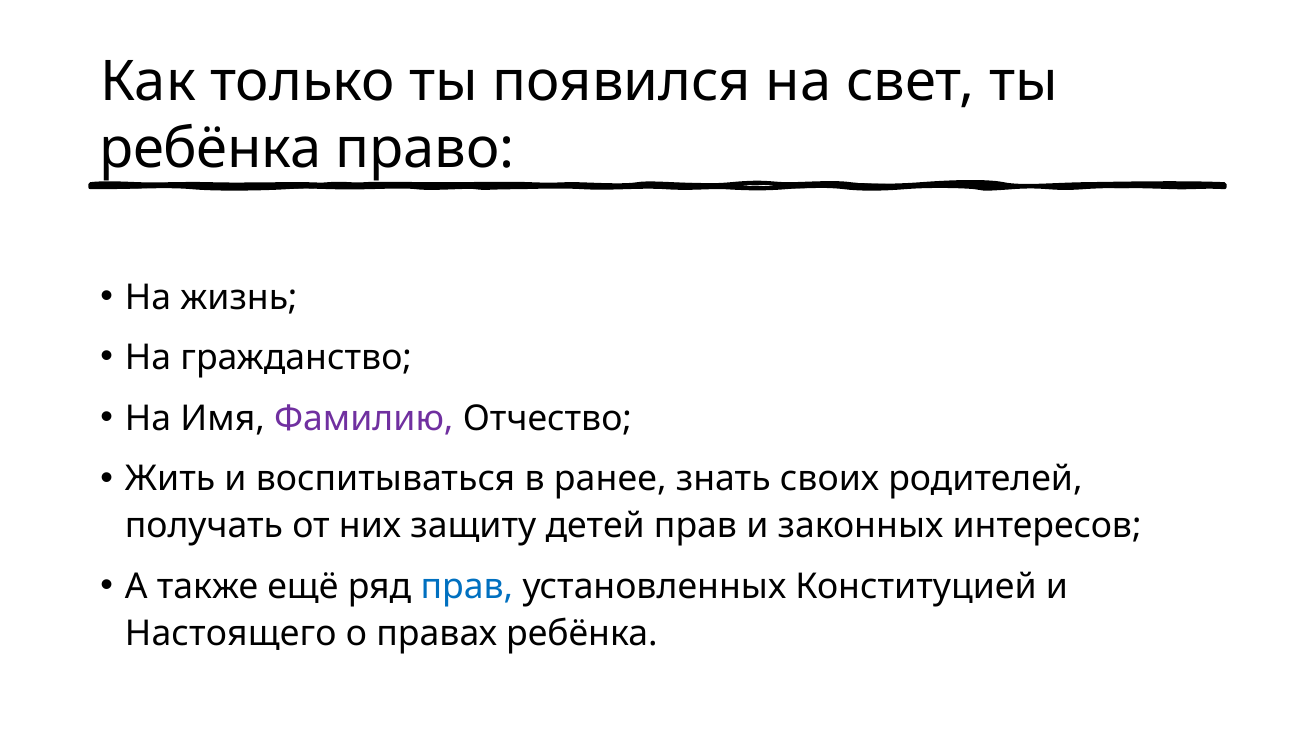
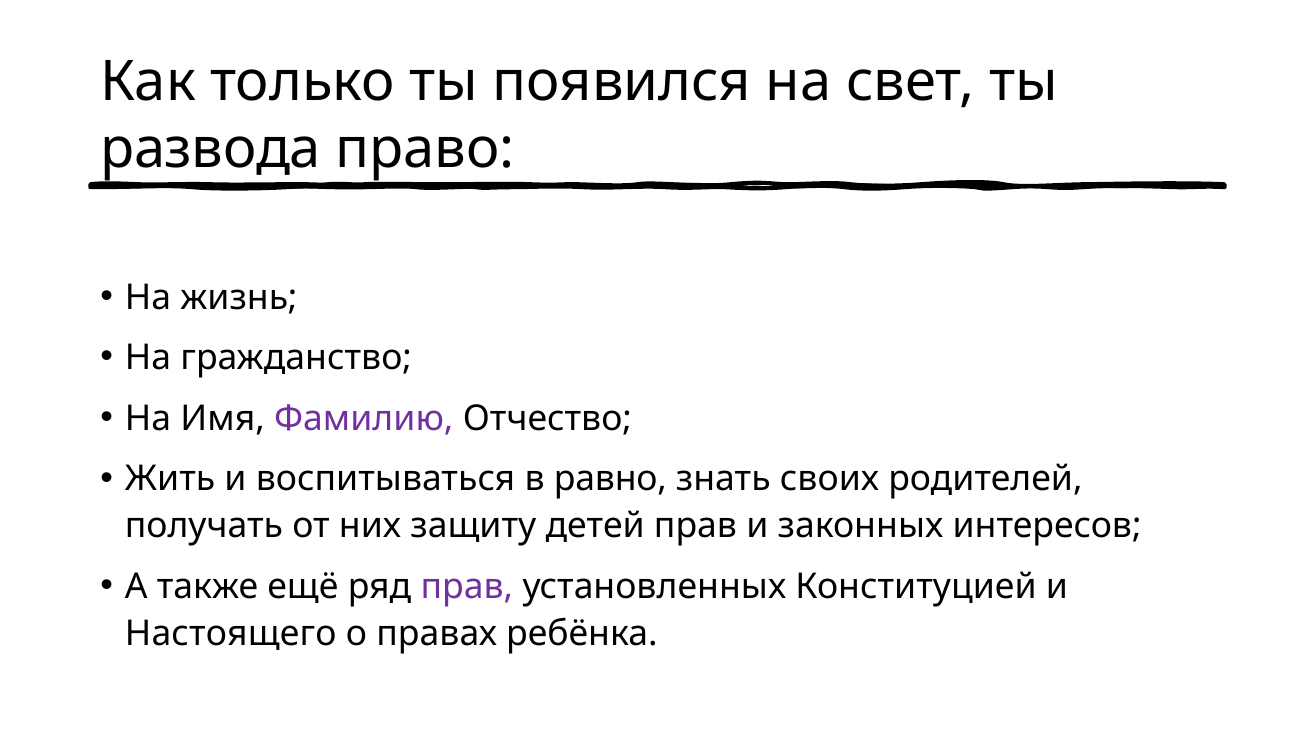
ребёнка: ребёнка -> развода (211, 149)
ранее: ранее -> равно (610, 480)
прав colour: blue -> purple (467, 587)
